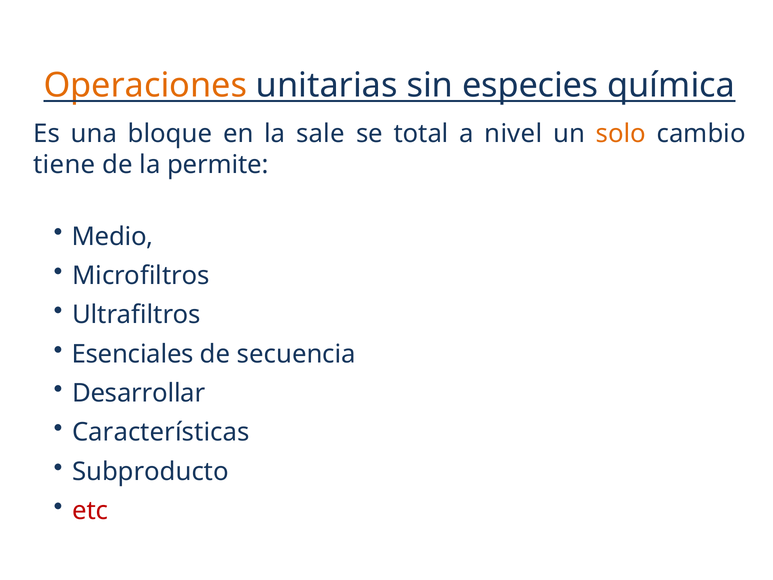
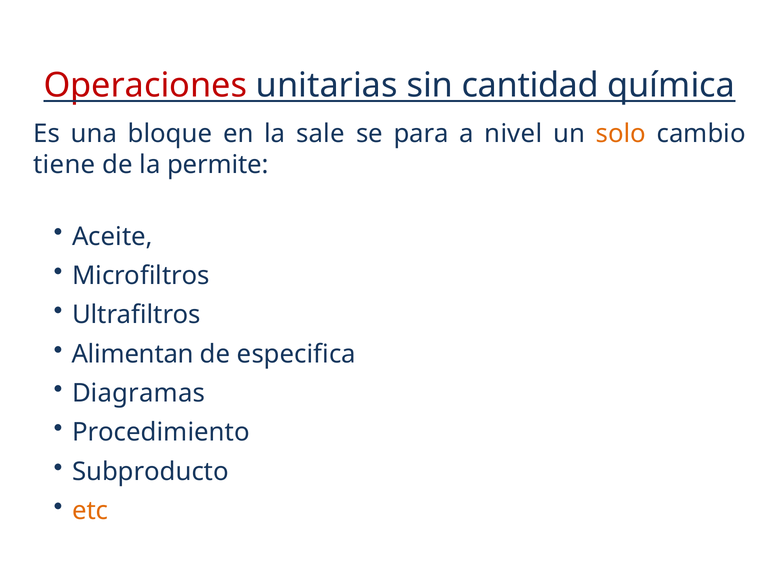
Operaciones colour: orange -> red (145, 85)
especies: especies -> cantidad (530, 85)
total: total -> para (421, 134)
Medio: Medio -> Aceite (112, 236)
Esenciales: Esenciales -> Alimentan (133, 354)
secuencia: secuencia -> especifica (296, 354)
Desarrollar: Desarrollar -> Diagramas (139, 393)
Características: Características -> Procedimiento (161, 432)
etc colour: red -> orange (90, 511)
